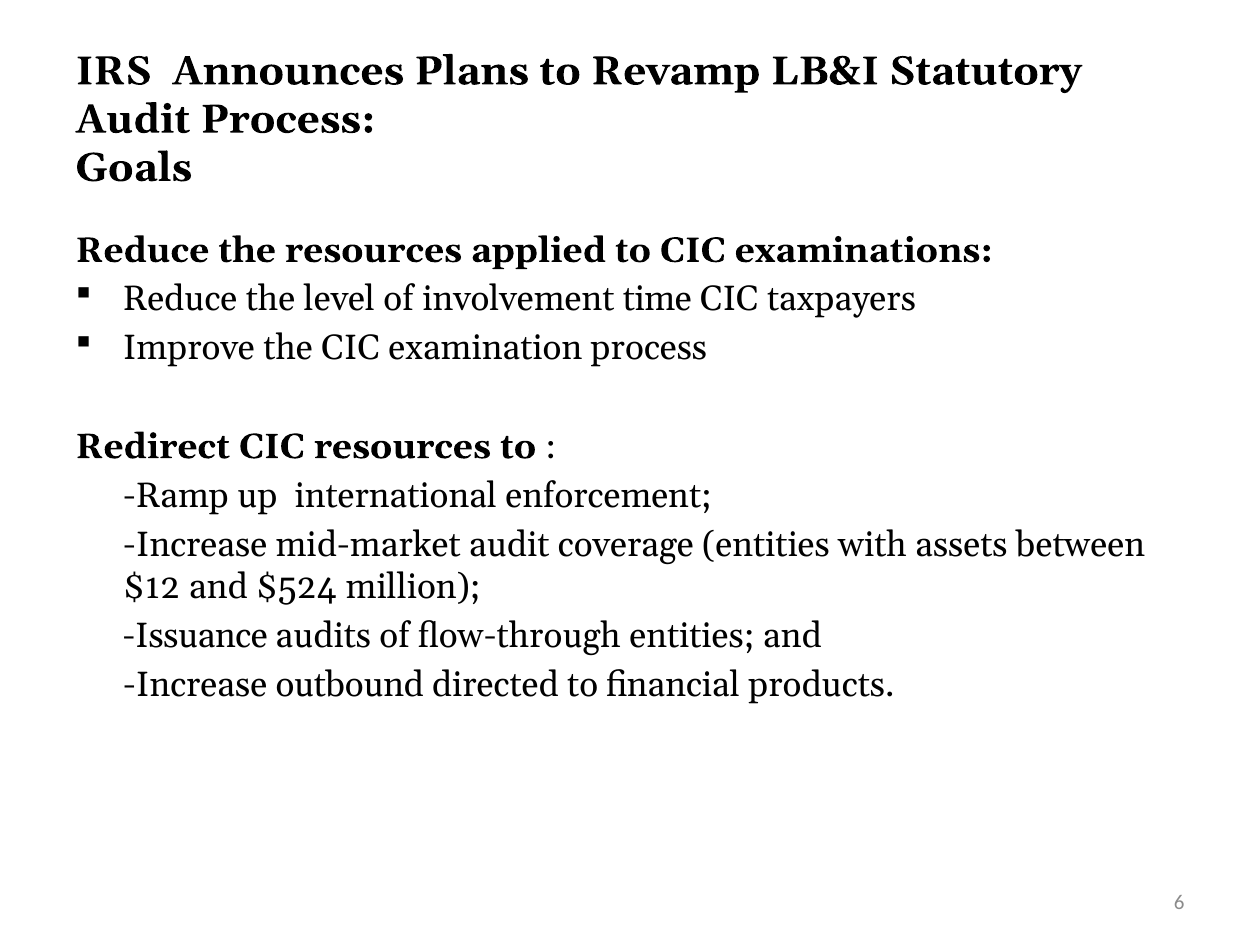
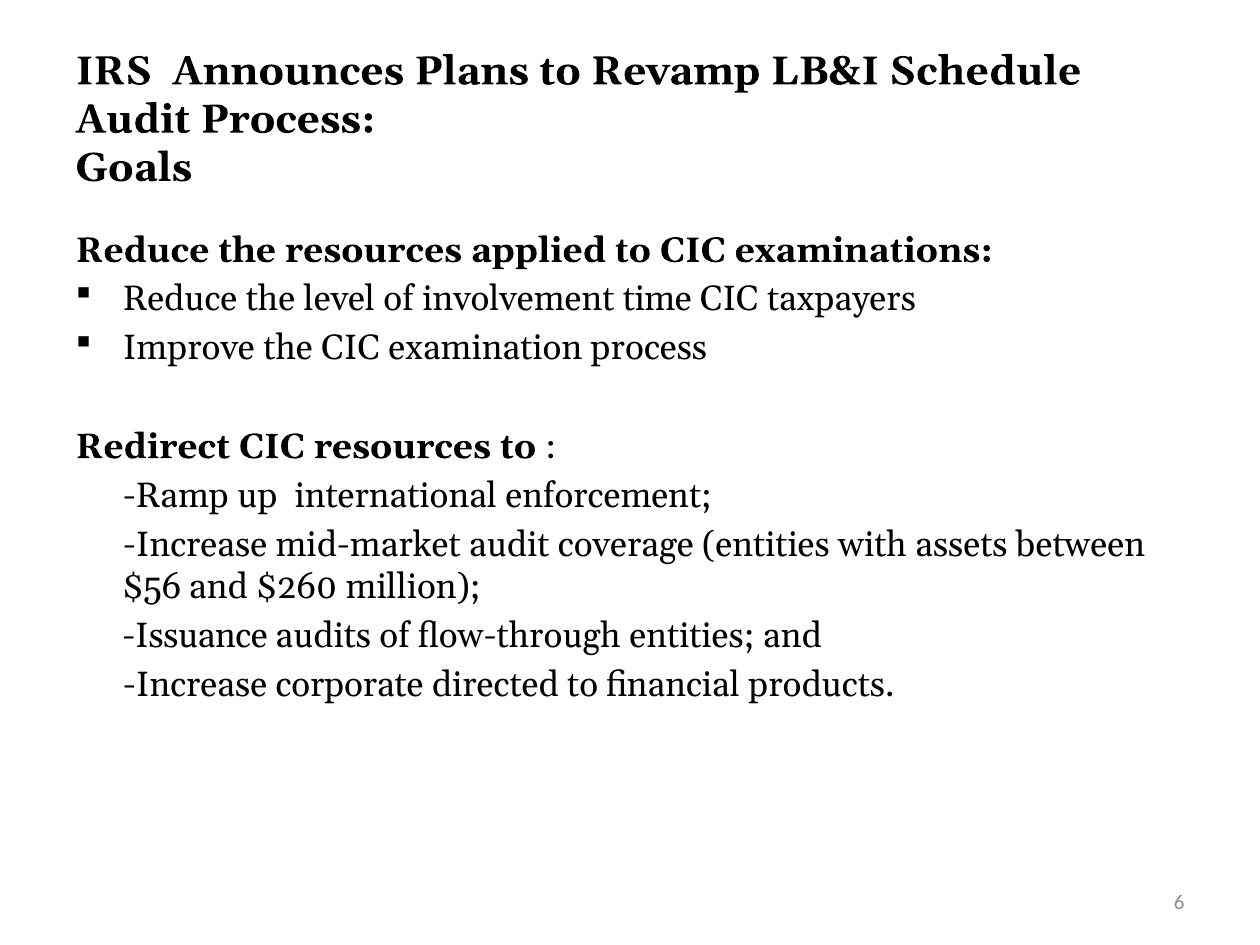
Statutory: Statutory -> Schedule (985, 71)
$12: $12 -> $56 (152, 587)
$524: $524 -> $260 (297, 587)
outbound: outbound -> corporate (350, 685)
